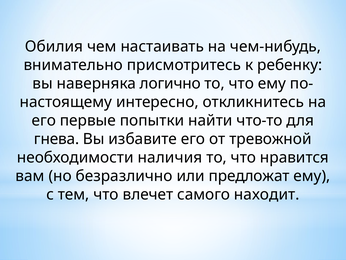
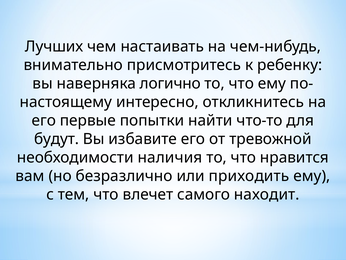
Обилия: Обилия -> Лучших (54, 46)
гнева: гнева -> будут (57, 139)
предложат: предложат -> приходить (249, 176)
